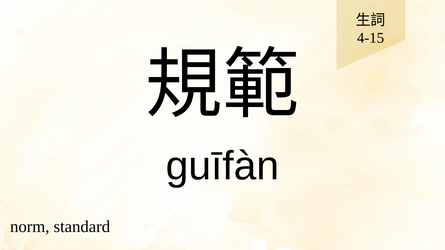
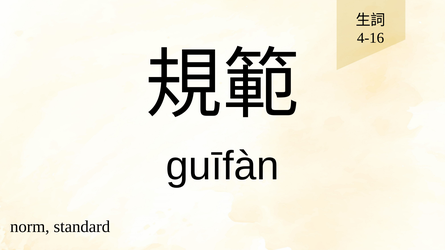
4-15: 4-15 -> 4-16 (371, 38)
